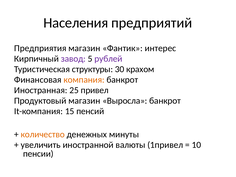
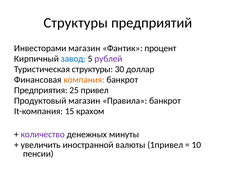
Населения: Населения -> Структуры (76, 23)
Предприятия: Предприятия -> Инвесторами (40, 48)
интерес: интерес -> процент (160, 48)
завод colour: purple -> blue (73, 59)
крахом: крахом -> доллар (140, 69)
Иностранная: Иностранная -> Предприятия (41, 90)
Выросла: Выросла -> Правила (125, 101)
пенсий: пенсий -> крахом (90, 111)
количество colour: orange -> purple (43, 134)
